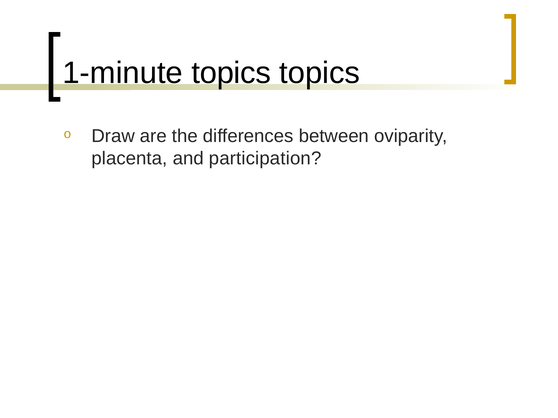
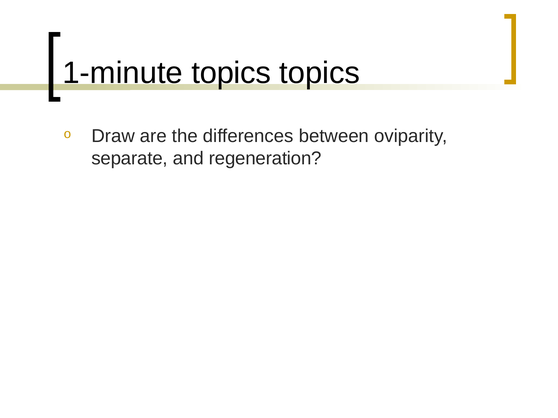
placenta: placenta -> separate (130, 158)
participation: participation -> regeneration (265, 158)
